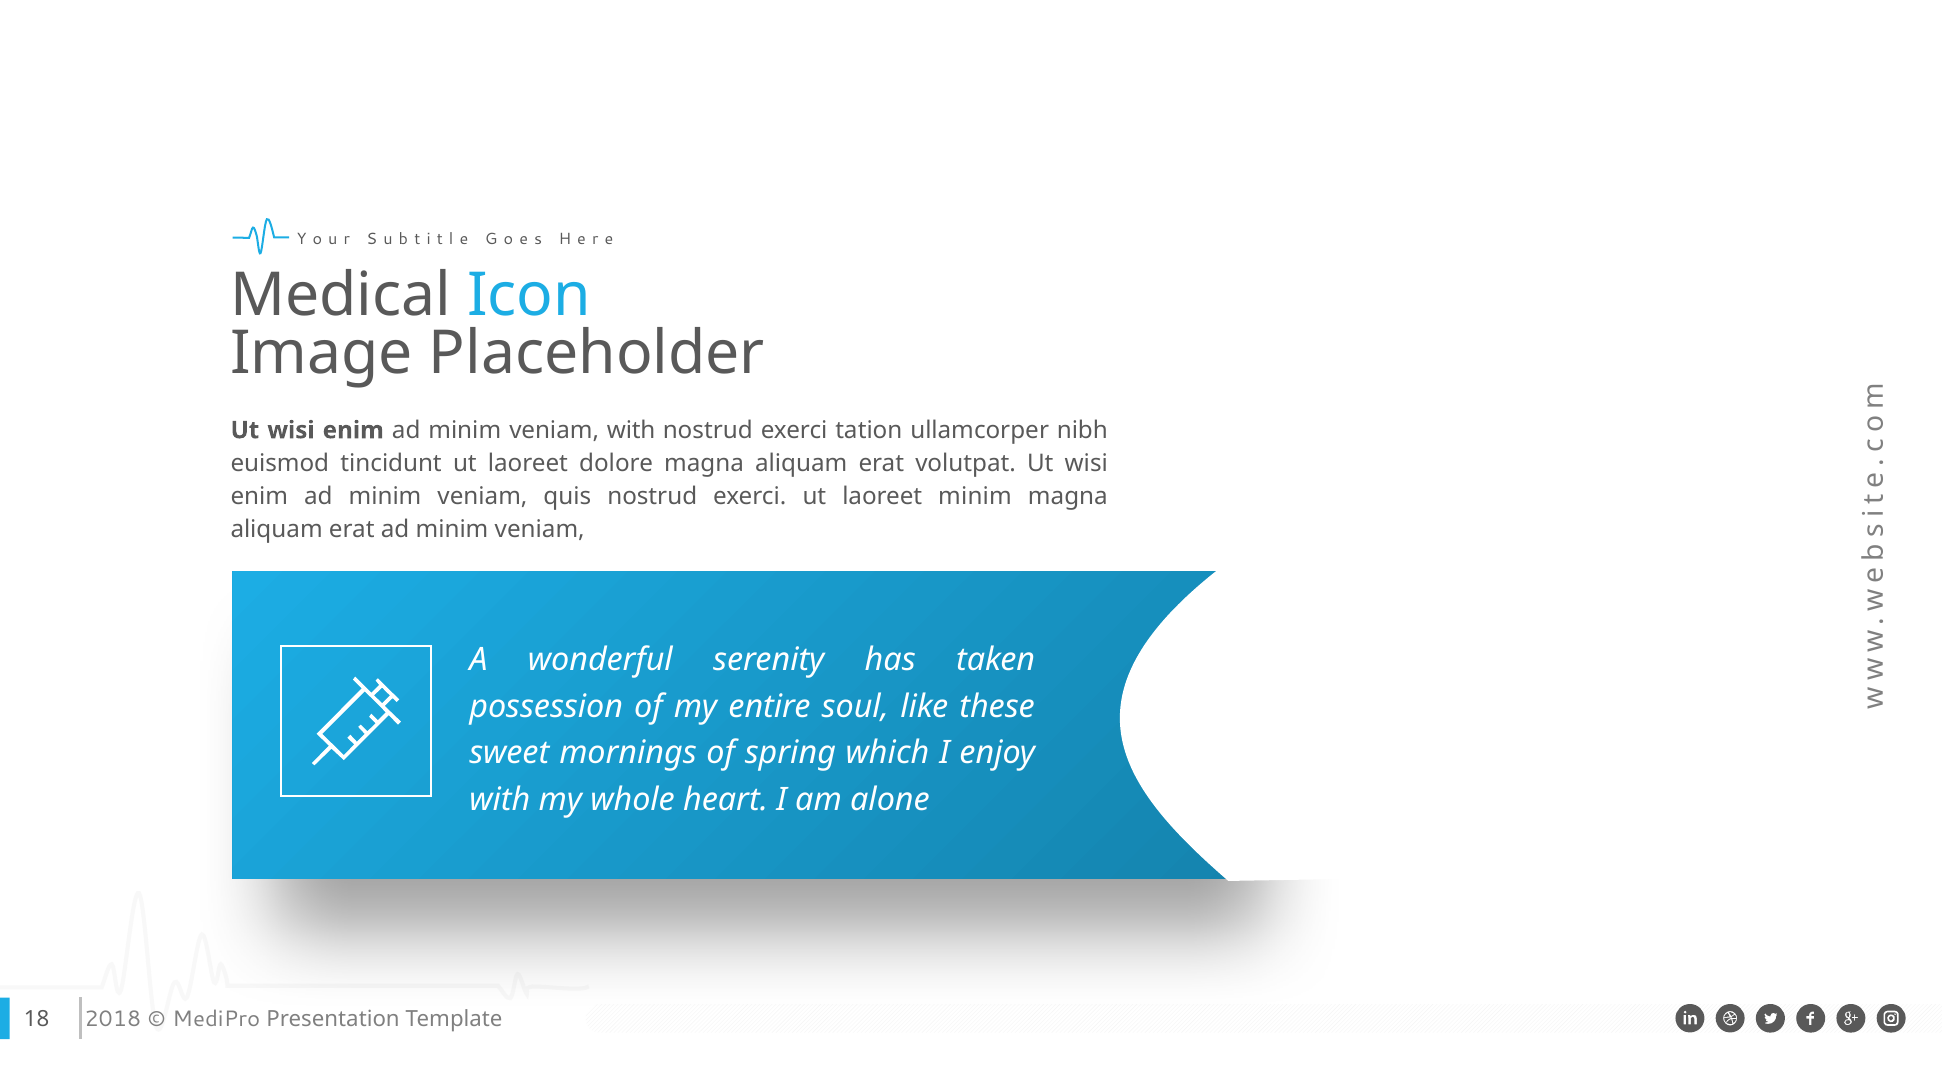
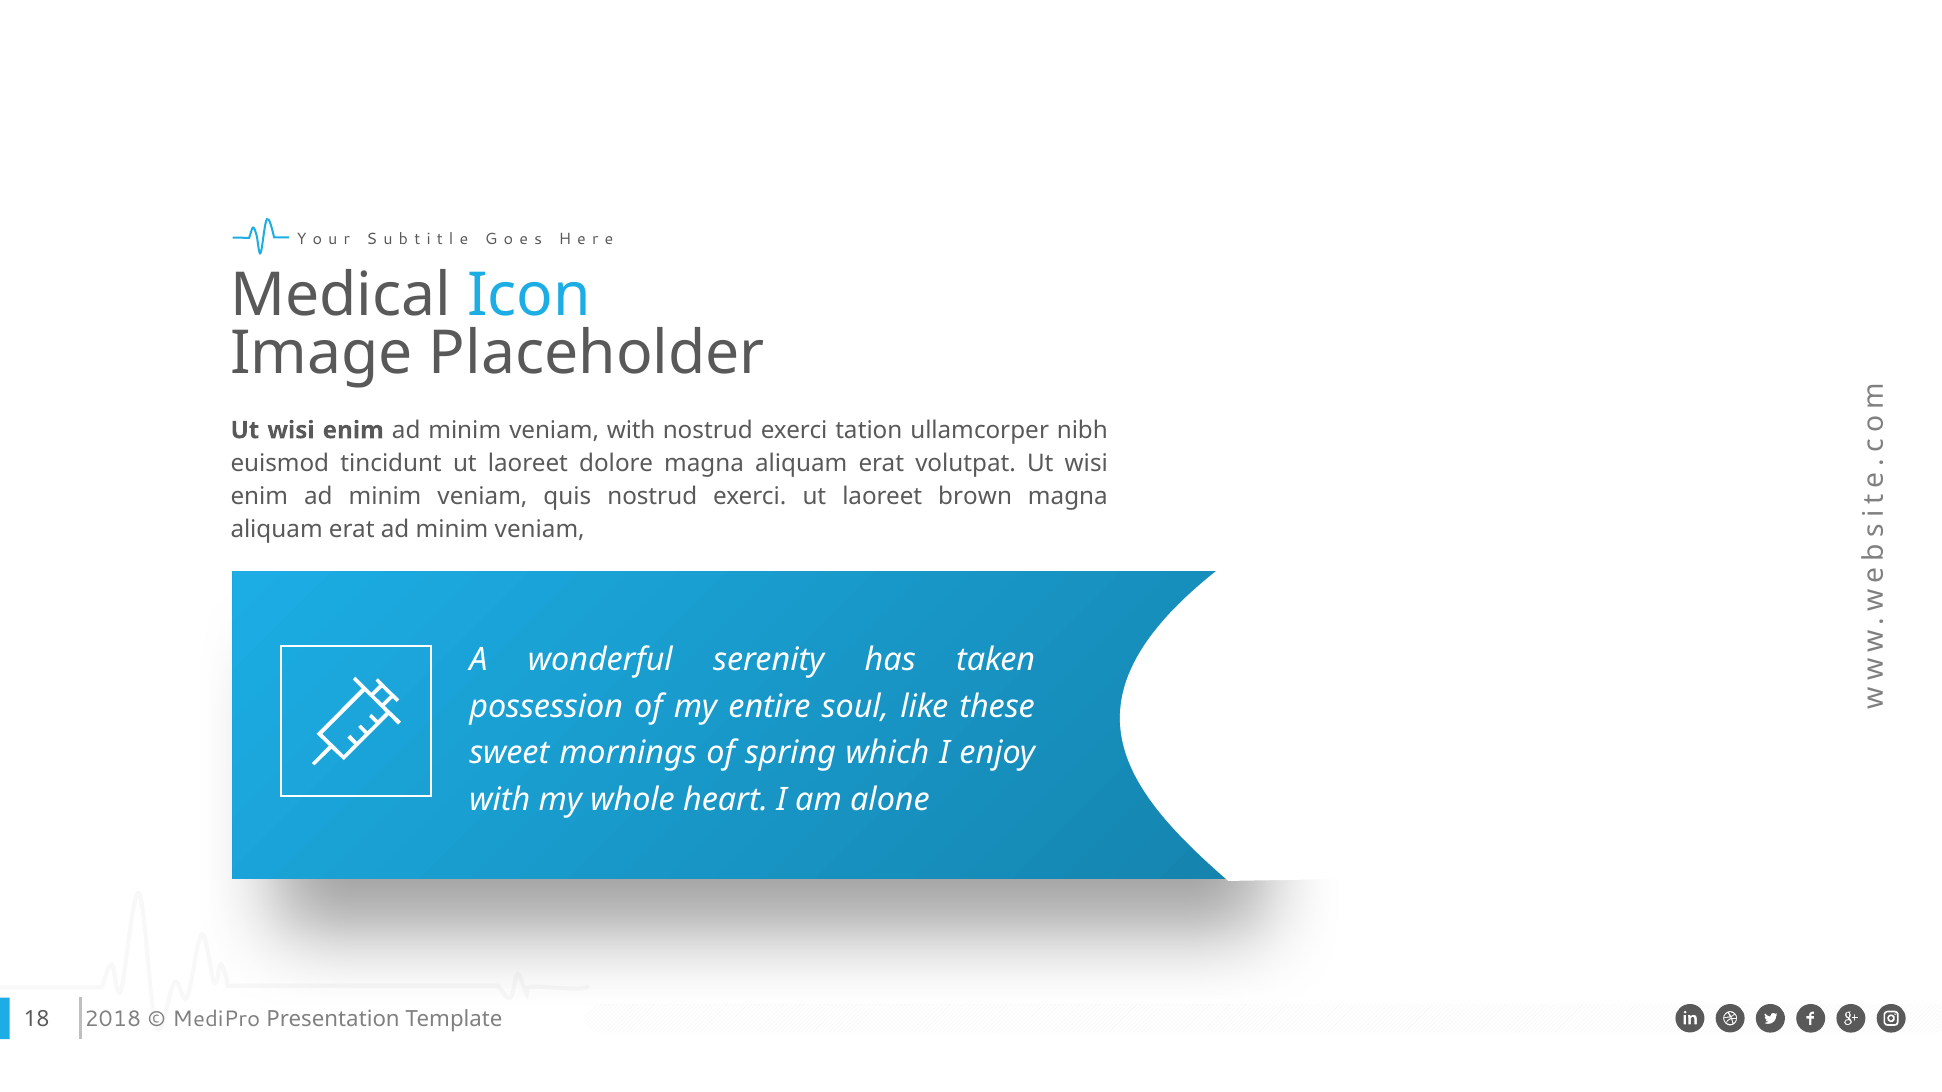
laoreet minim: minim -> brown (975, 497)
